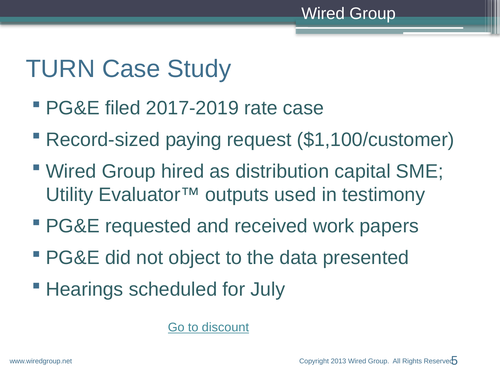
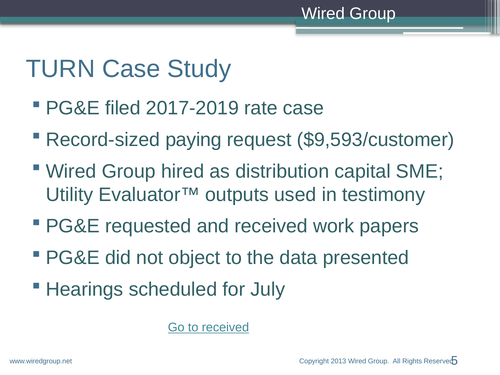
$1,100/customer: $1,100/customer -> $9,593/customer (376, 140)
to discount: discount -> received (225, 327)
